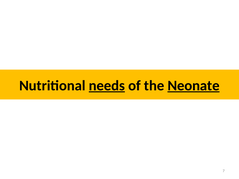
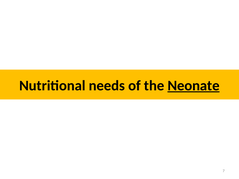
needs underline: present -> none (107, 86)
